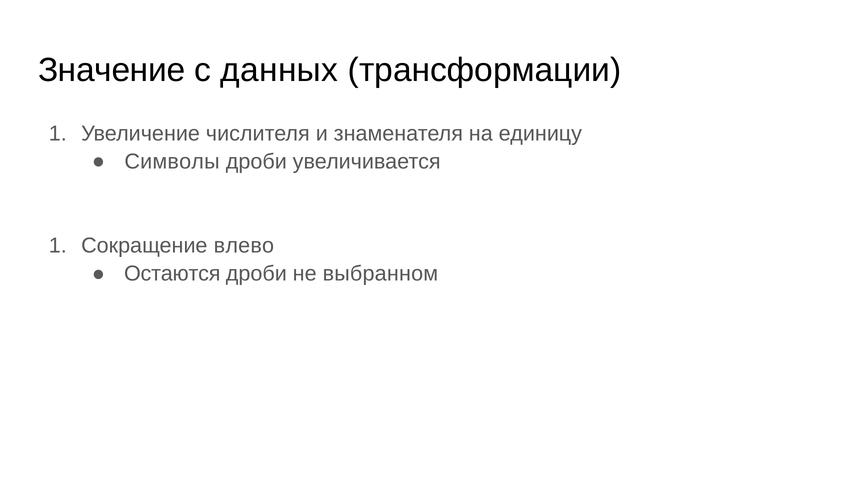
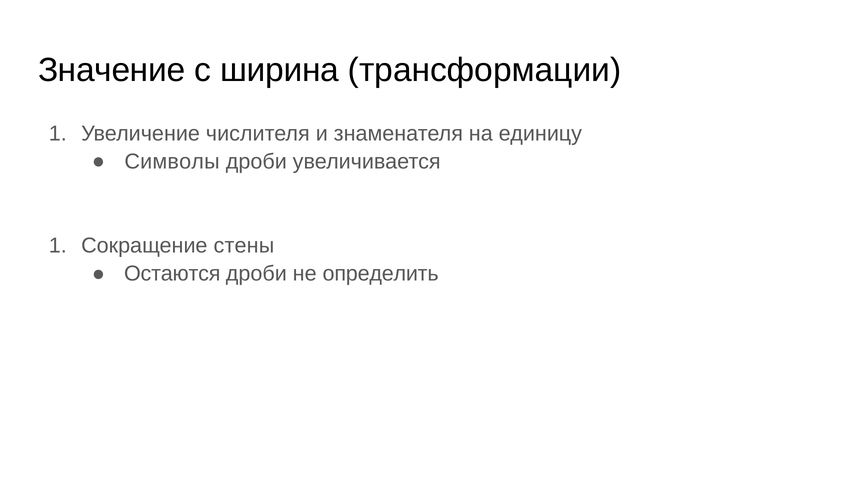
данных: данных -> ширина (279, 70)
влево: влево -> стены (244, 245)
выбранном: выбранном -> определить (381, 273)
